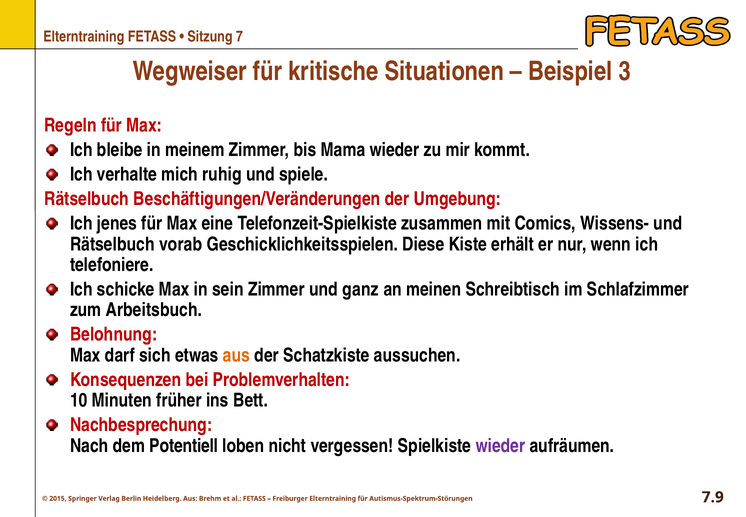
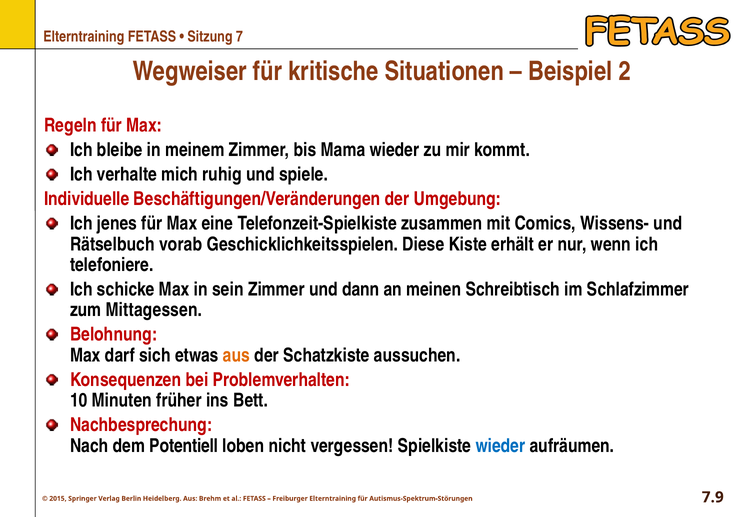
3: 3 -> 2 (625, 72)
Rätselbuch: Rätselbuch -> Individuelle (87, 199)
ganz: ganz -> dann (361, 289)
Arbeitsbuch: Arbeitsbuch -> Mittagessen (154, 310)
wieder colour: purple -> blue (500, 445)
